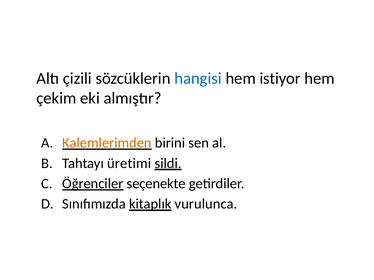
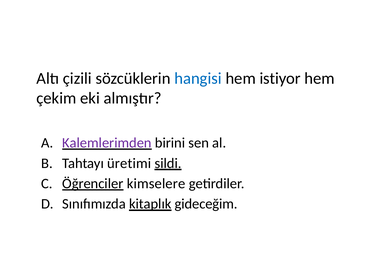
Kalemlerimden colour: orange -> purple (107, 143)
seçenekte: seçenekte -> kimselere (156, 184)
vurulunca: vurulunca -> gideceğim (206, 204)
